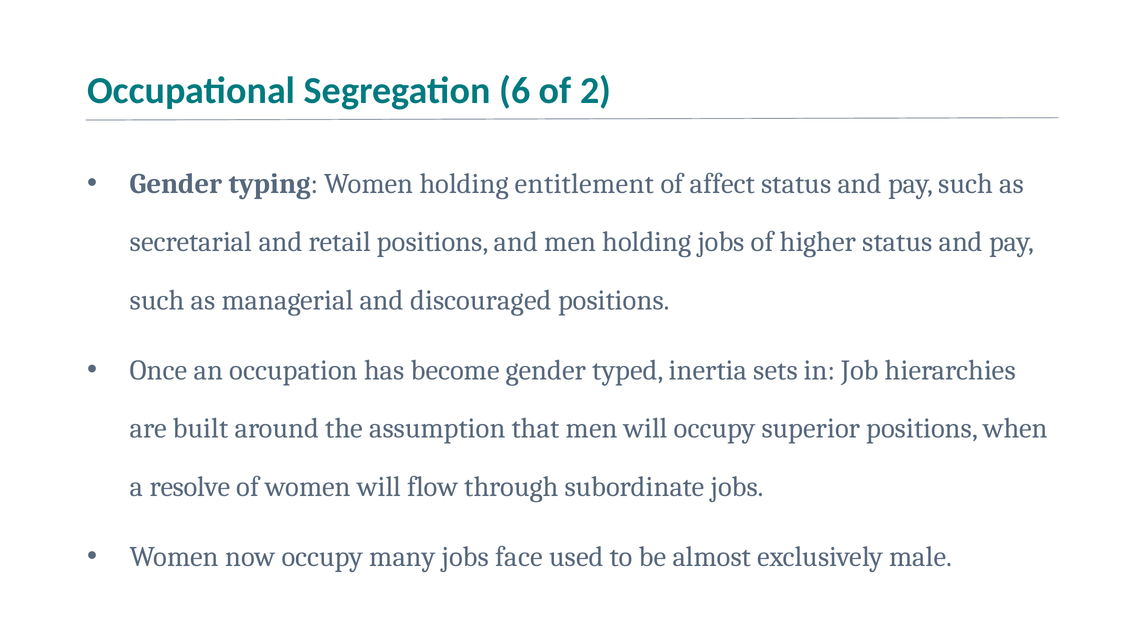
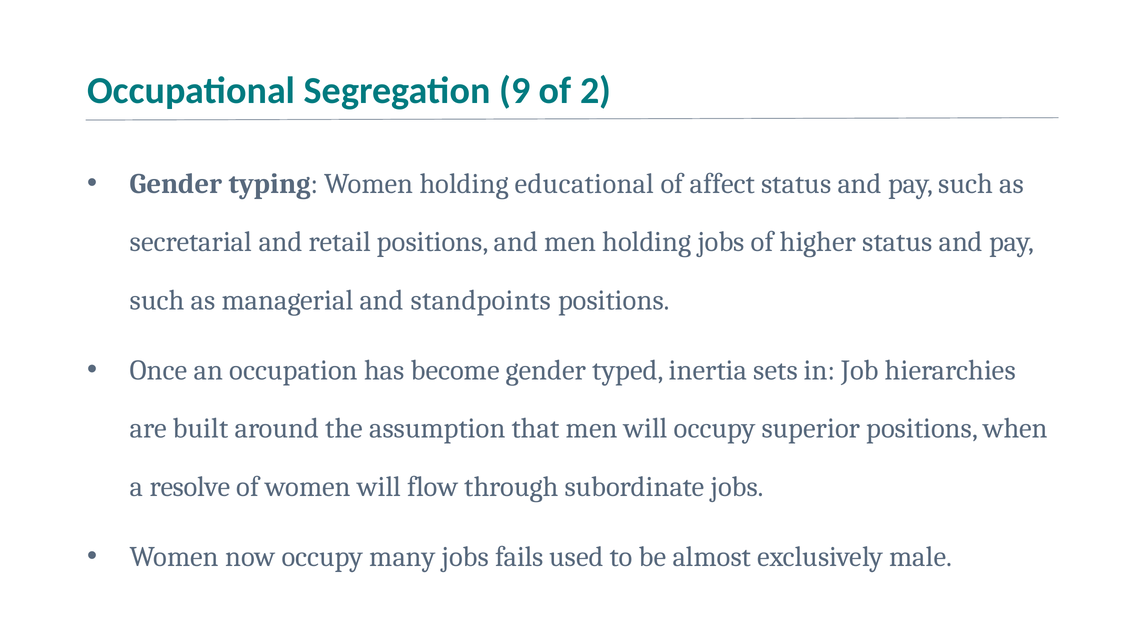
6: 6 -> 9 (515, 91)
entitlement: entitlement -> educational (585, 184)
discouraged: discouraged -> standpoints (481, 300)
face: face -> fails (519, 557)
